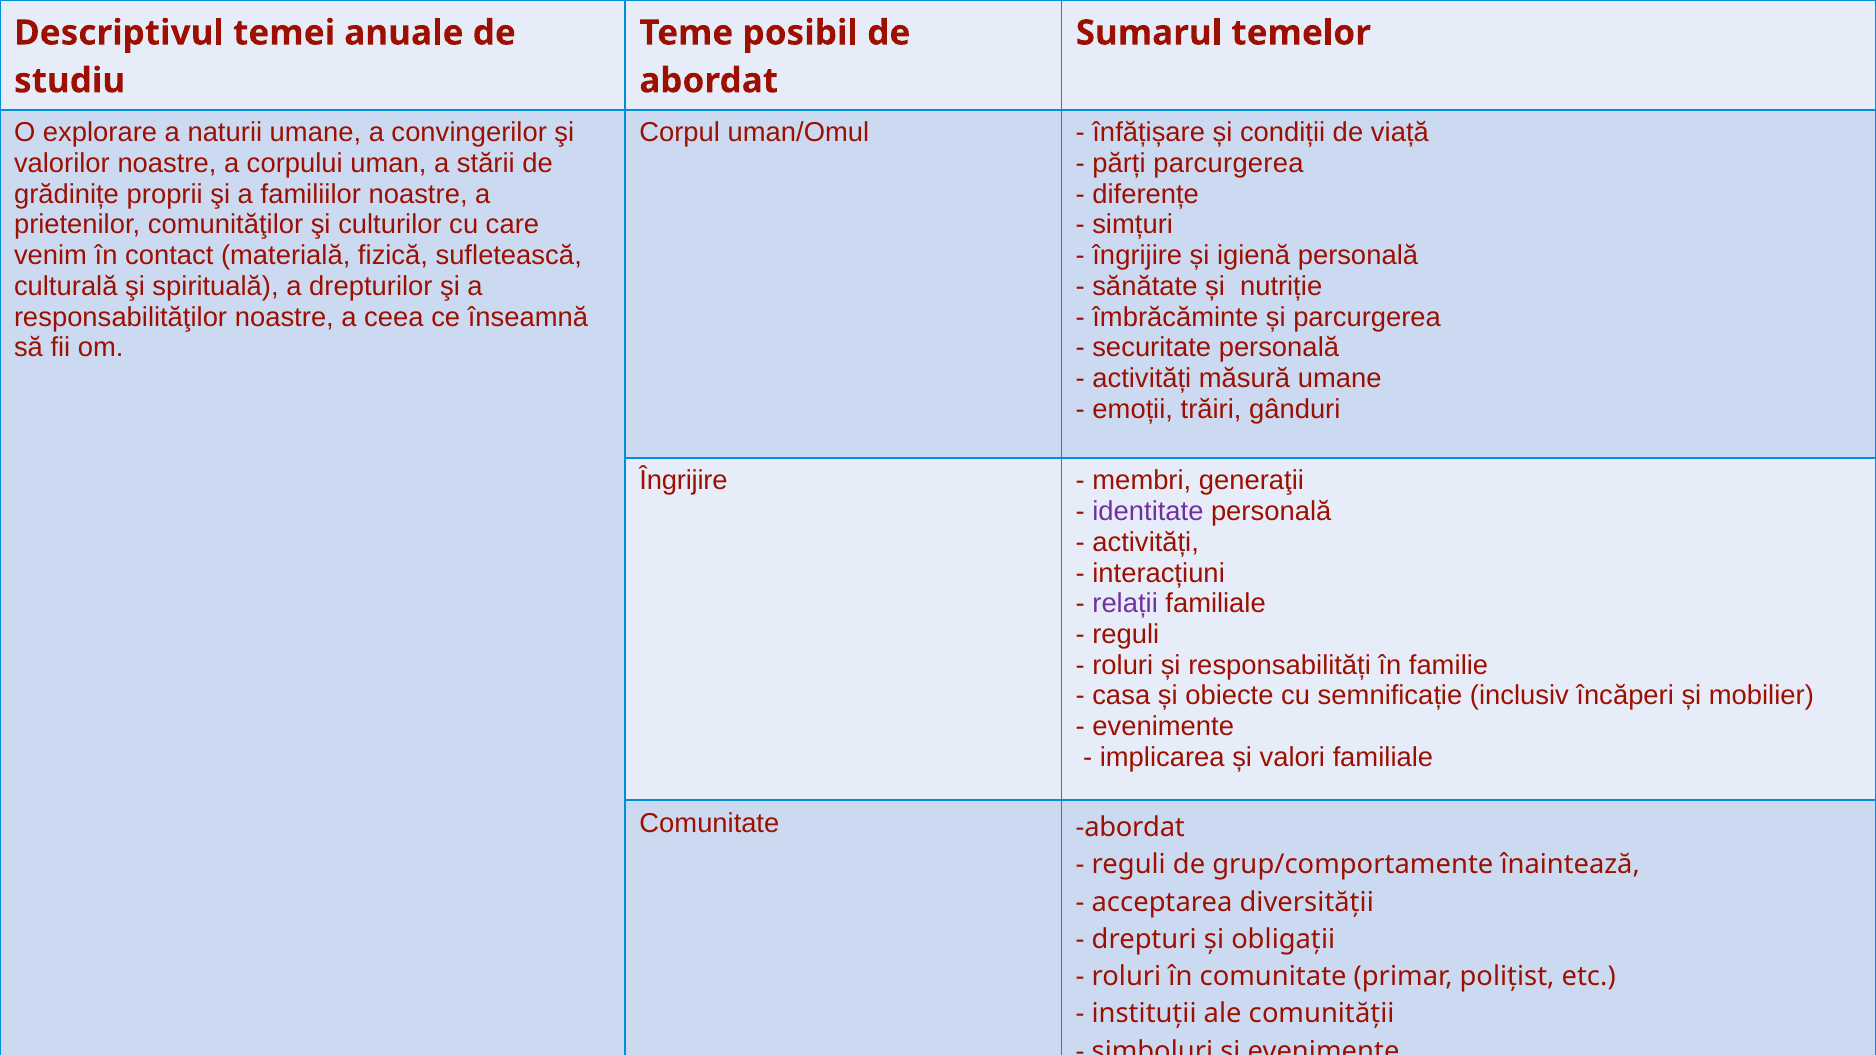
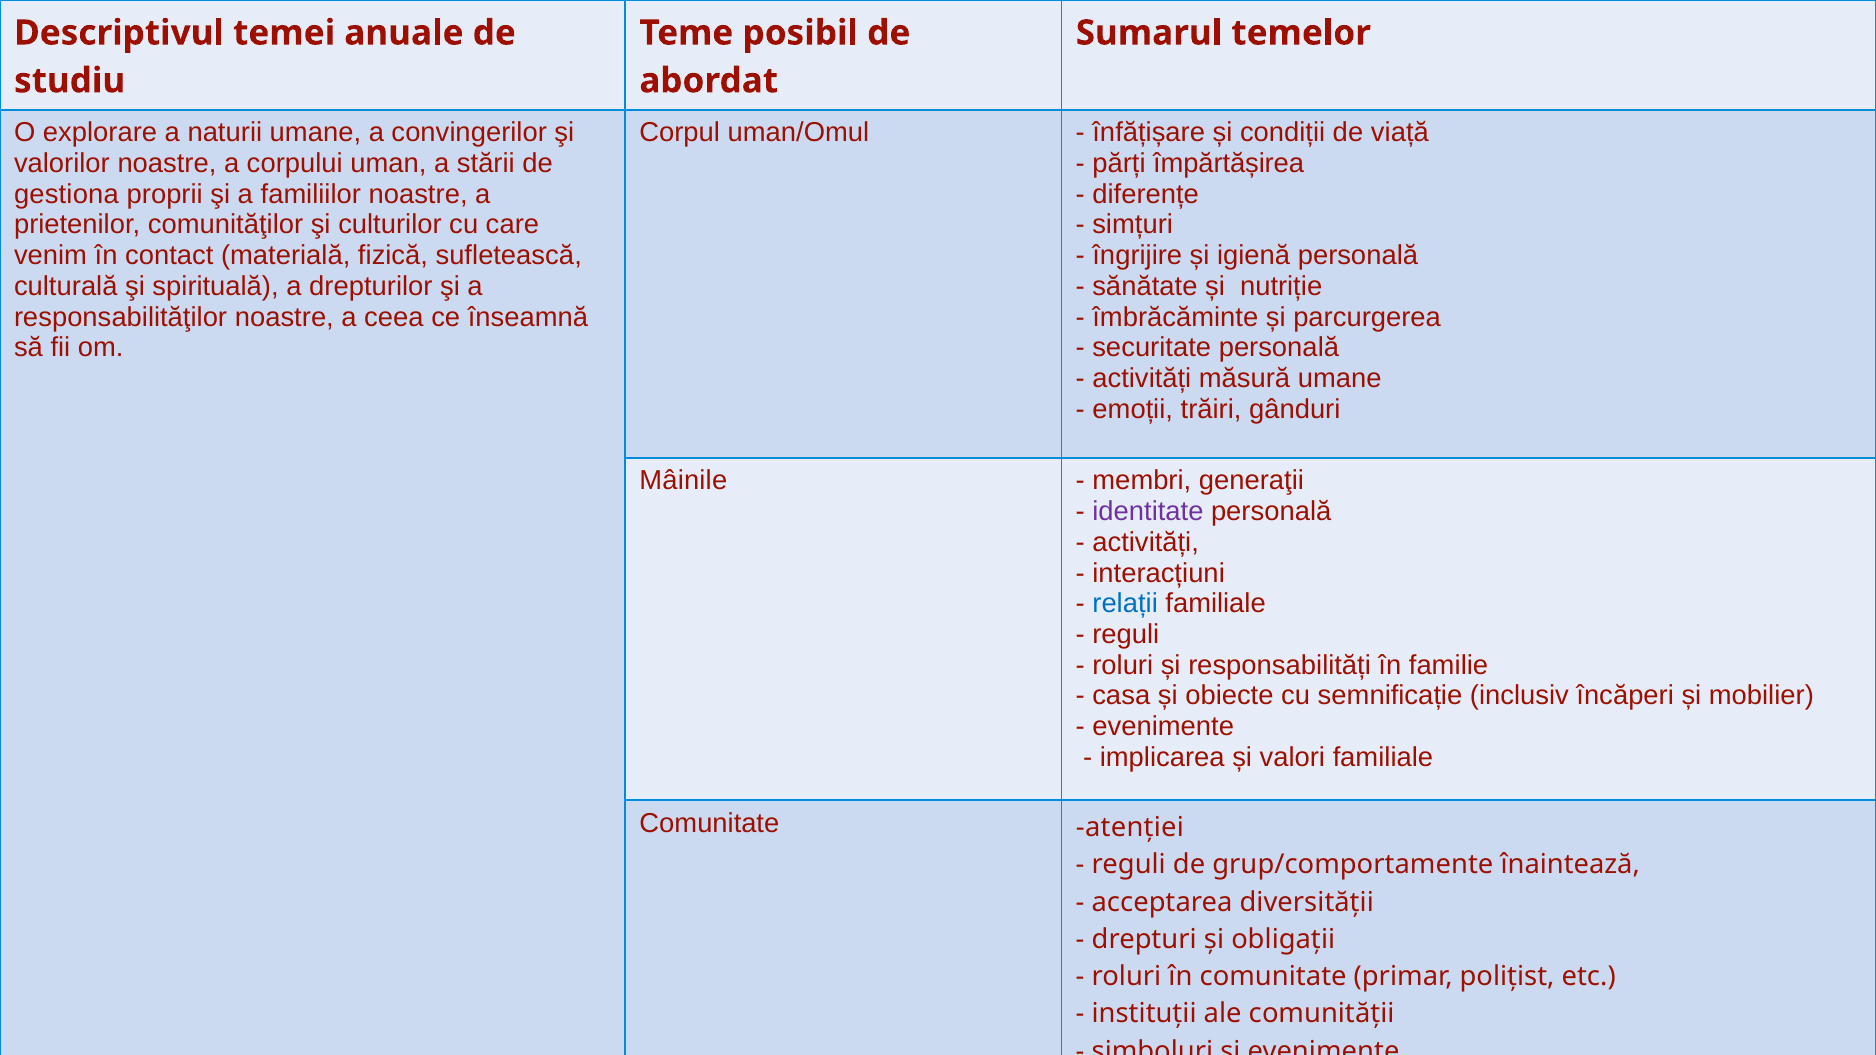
părți parcurgerea: parcurgerea -> împărtășirea (1229, 163)
grădinițe: grădinițe -> gestiona (66, 194)
Îngrijire: Îngrijire -> Mâinile (683, 481)
relații colour: purple -> blue (1125, 604)
Comunitate abordat: abordat -> atenției (1130, 828)
